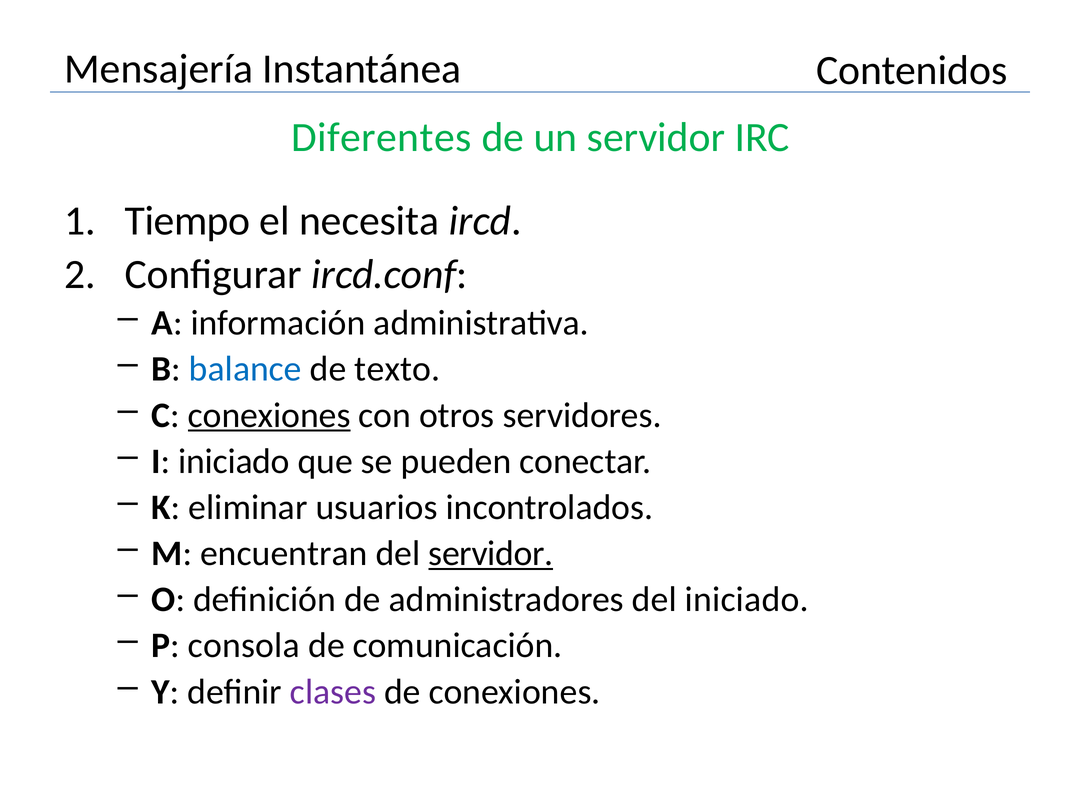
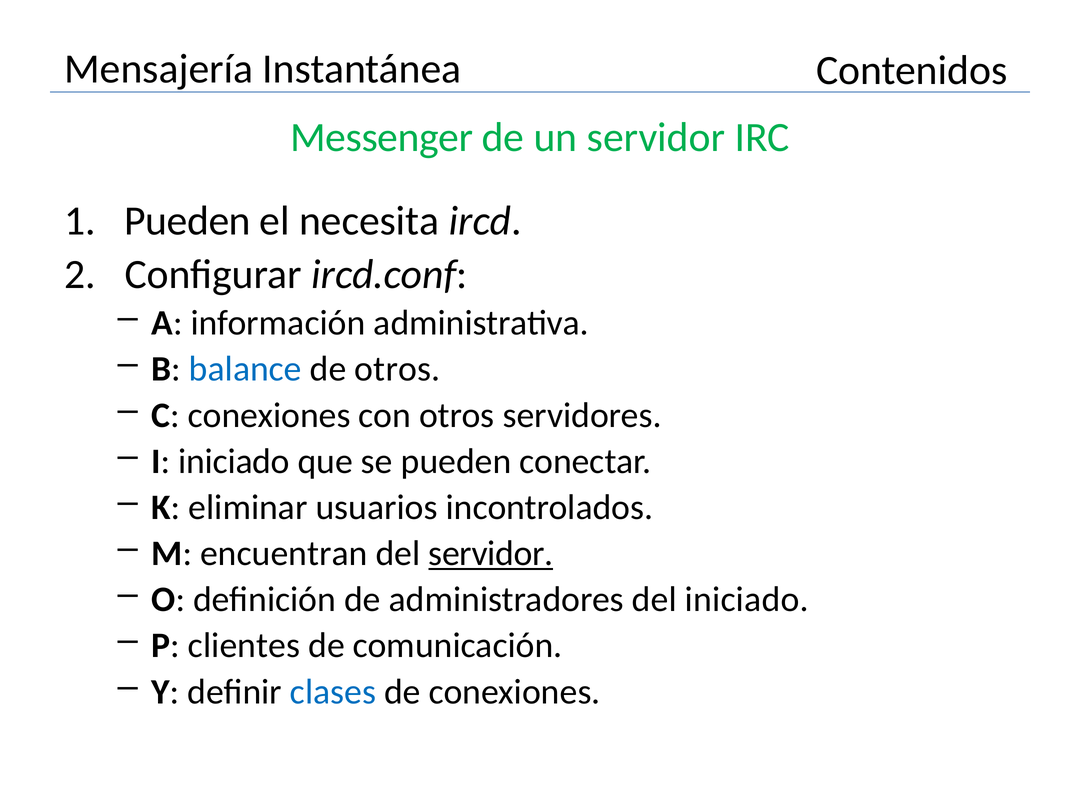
Diferentes: Diferentes -> Messenger (382, 137)
Tiempo: Tiempo -> Pueden (188, 221)
de texto: texto -> otros (397, 369)
conexiones underline: present -> none (269, 415)
consola: consola -> clientes (244, 646)
clases colour: purple -> blue (333, 692)
